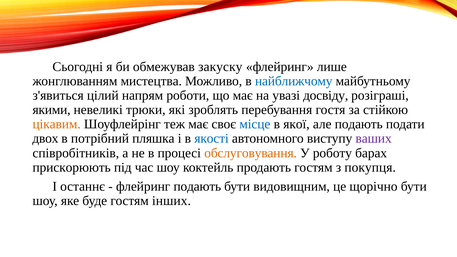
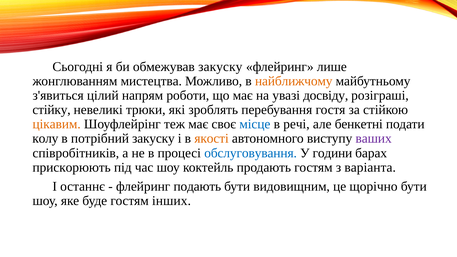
найближчому colour: blue -> orange (294, 81)
якими: якими -> стійку (52, 110)
якої: якої -> речі (296, 124)
але подають: подають -> бенкетні (359, 124)
двох: двох -> колу (45, 139)
потрібний пляшка: пляшка -> закуску (153, 139)
якості colour: blue -> orange (212, 139)
обслуговування colour: orange -> blue (251, 153)
роботу: роботу -> години (332, 153)
покупця: покупця -> варіанта (370, 167)
